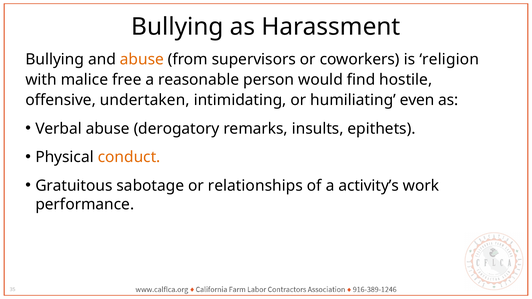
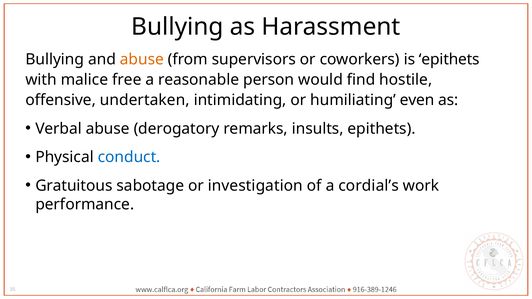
is religion: religion -> epithets (449, 59)
conduct colour: orange -> blue (129, 157)
relationships: relationships -> investigation (255, 186)
activity’s: activity’s -> cordial’s (369, 186)
